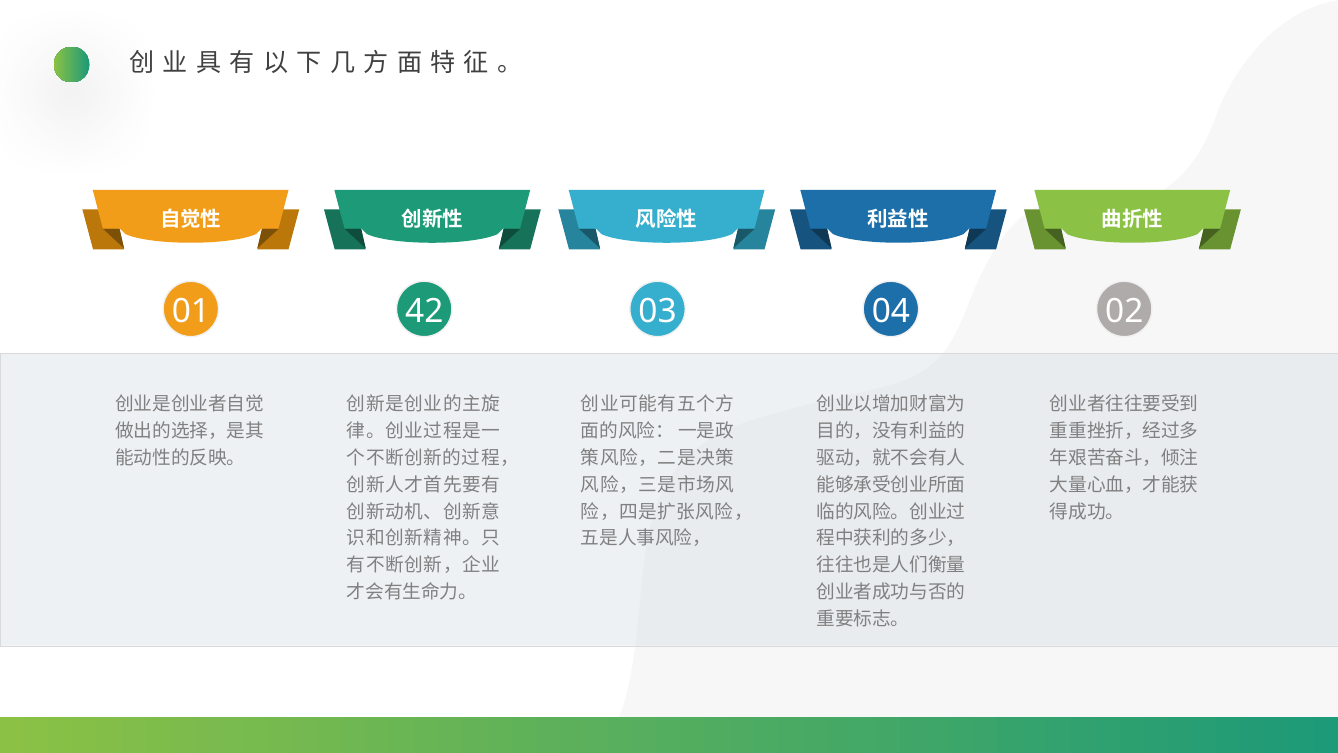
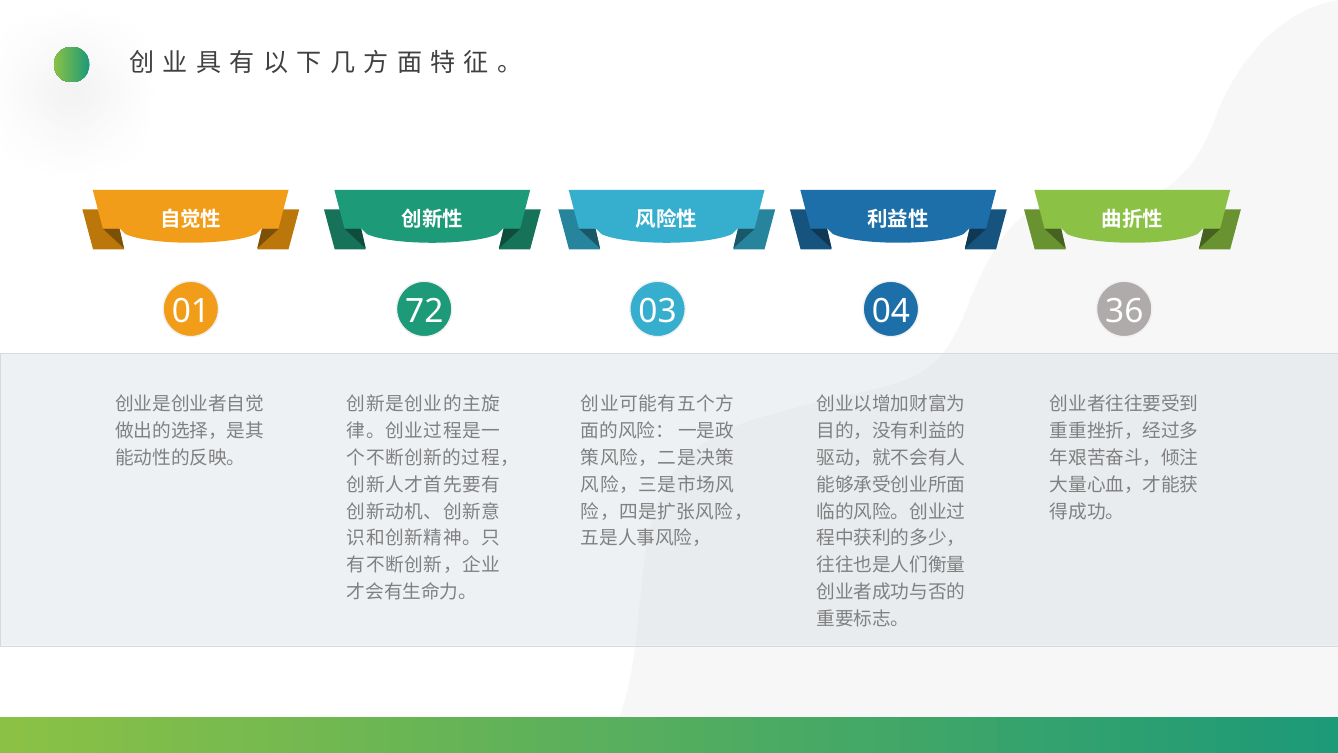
42: 42 -> 72 (424, 311)
02: 02 -> 36 (1124, 311)
